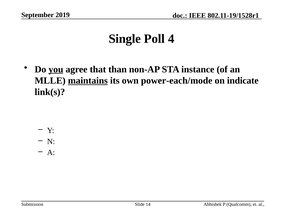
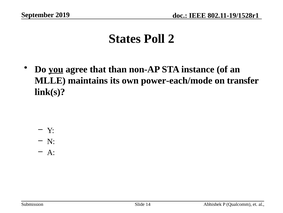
Single: Single -> States (125, 39)
4: 4 -> 2 (171, 39)
maintains underline: present -> none (88, 80)
indicate: indicate -> transfer (243, 80)
